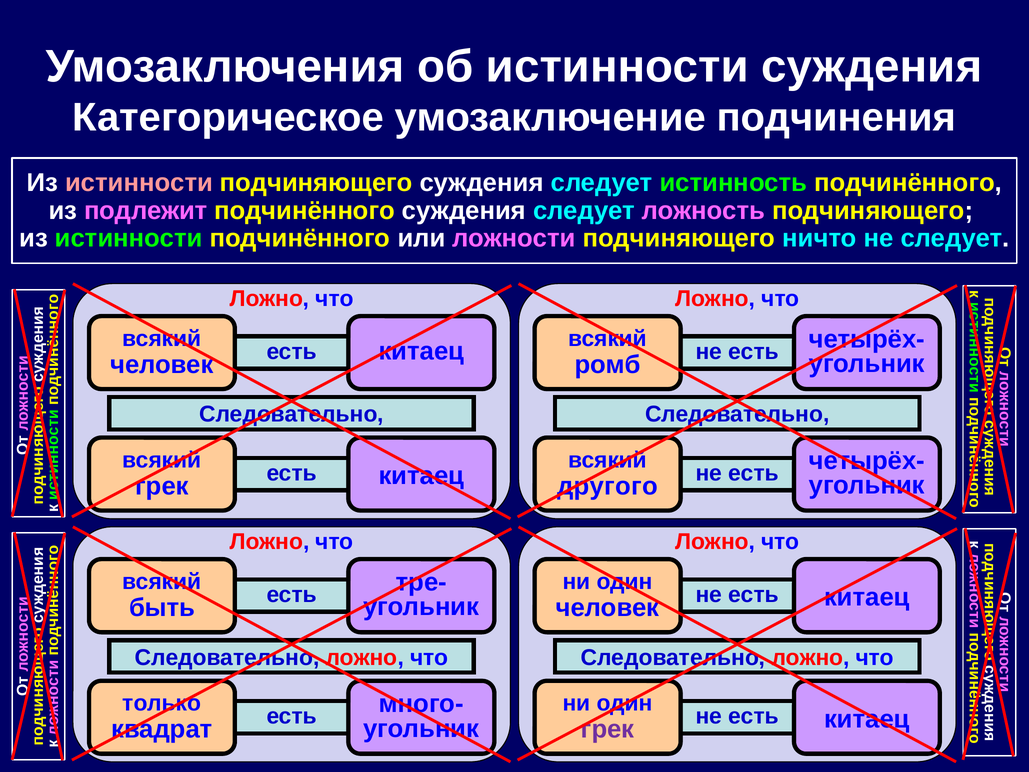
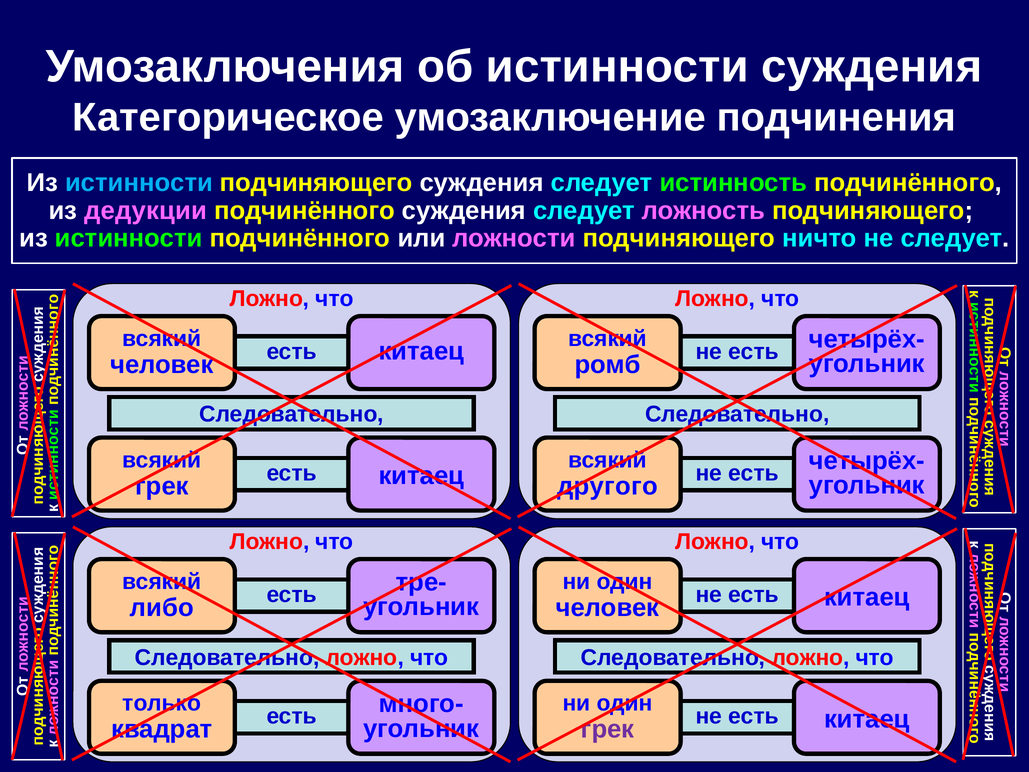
истинности colour: pink -> light blue (139, 183)
подлежит: подлежит -> дедукции (146, 210)
быть: быть -> либо (162, 608)
